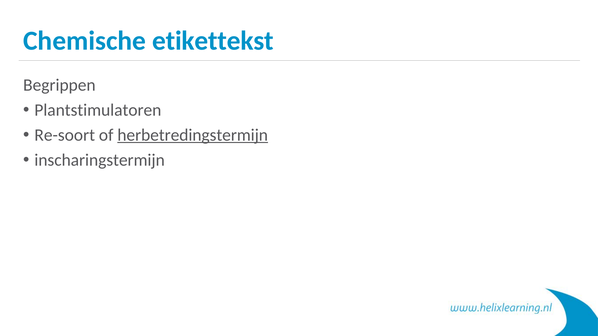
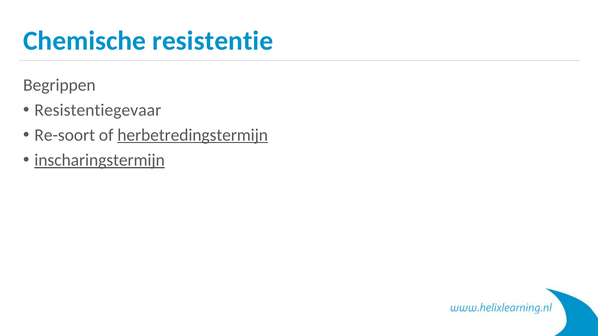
etikettekst: etikettekst -> resistentie (213, 41)
Plantstimulatoren: Plantstimulatoren -> Resistentiegevaar (98, 110)
inscharingstermijn underline: none -> present (100, 160)
